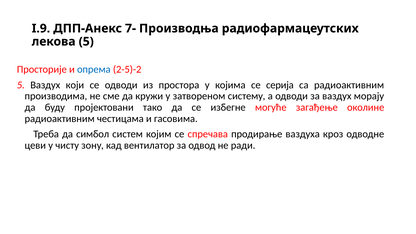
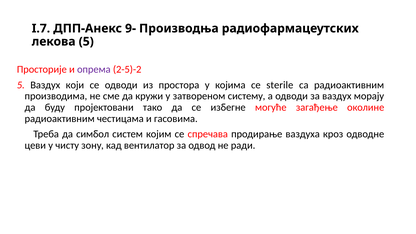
I.9: I.9 -> I.7 (41, 28)
7-: 7- -> 9- (130, 28)
опрема colour: blue -> purple (94, 69)
серија: серија -> sterile (280, 85)
